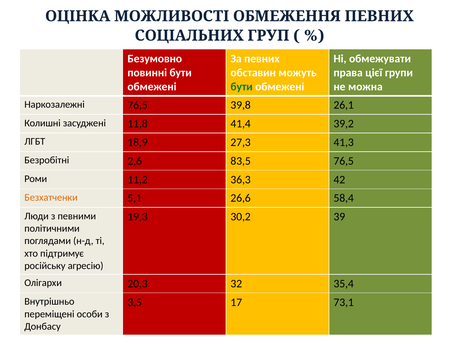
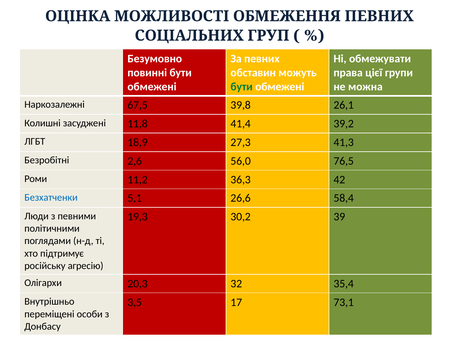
Наркозалежні 76,5: 76,5 -> 67,5 (138, 105)
83,5: 83,5 -> 56,0 (241, 161)
Безхатченки colour: orange -> blue (51, 197)
